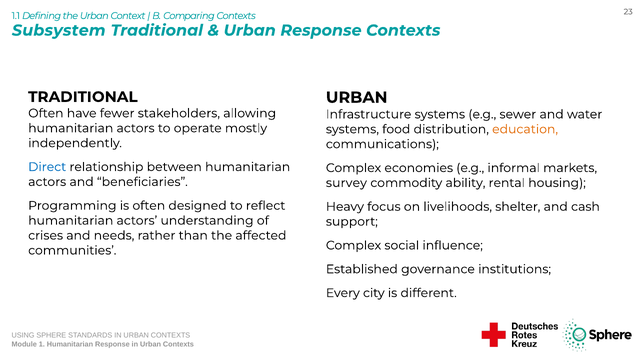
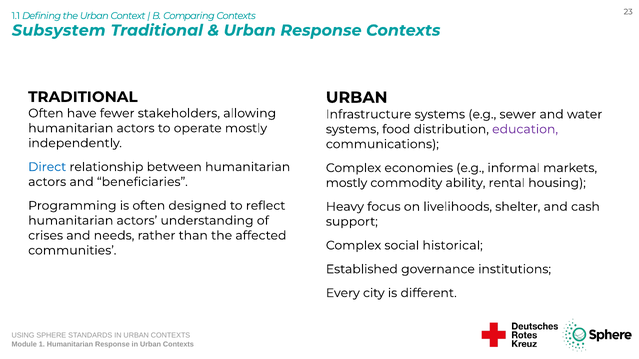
education colour: orange -> purple (525, 129)
survey: survey -> mostly (347, 183)
influence: influence -> historical (453, 246)
